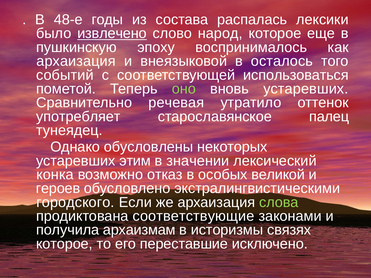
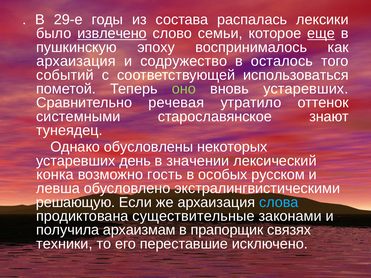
48-е: 48-е -> 29-е (68, 20)
народ: народ -> семьи (220, 34)
еще underline: none -> present (321, 34)
внеязыковой: внеязыковой -> содружество (184, 61)
употребляет: употребляет -> системными (78, 117)
палец: палец -> знают (329, 117)
этим: этим -> день (135, 161)
отказ: отказ -> гость (165, 175)
великой: великой -> русском (278, 175)
героев: героев -> левша (58, 189)
городского: городского -> решающую (76, 202)
слова colour: light green -> light blue (279, 202)
соответствующие: соответствующие -> существительные (194, 216)
историзмы: историзмы -> прапорщик (227, 230)
которое: которое -> техники (64, 244)
